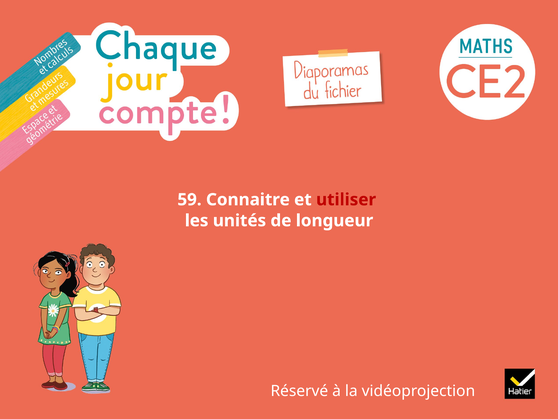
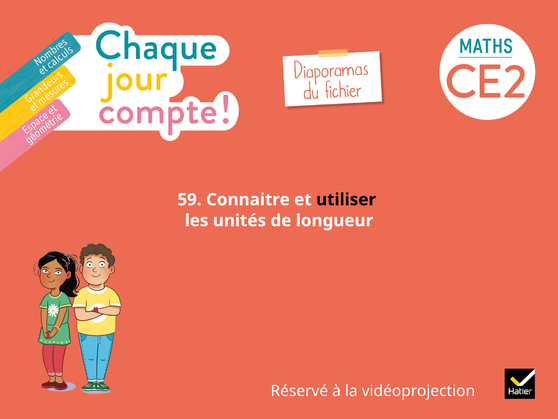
utiliser colour: red -> black (346, 199)
